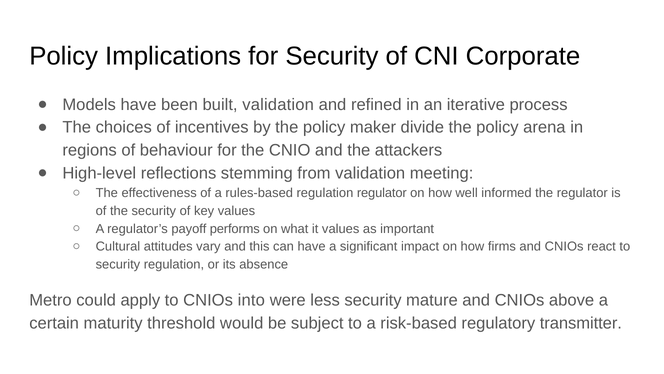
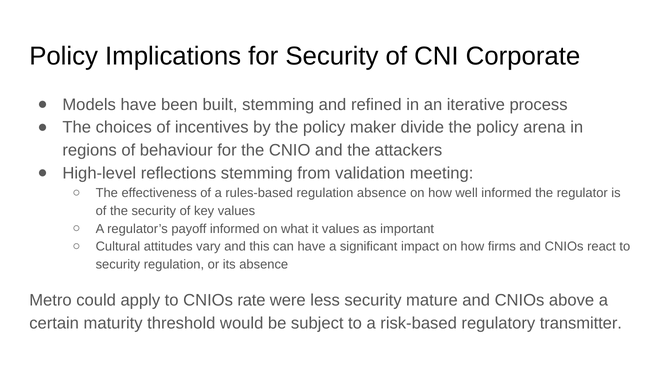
built validation: validation -> stemming (278, 104)
regulation regulator: regulator -> absence (382, 193)
payoff performs: performs -> informed (235, 228)
into: into -> rate (251, 300)
